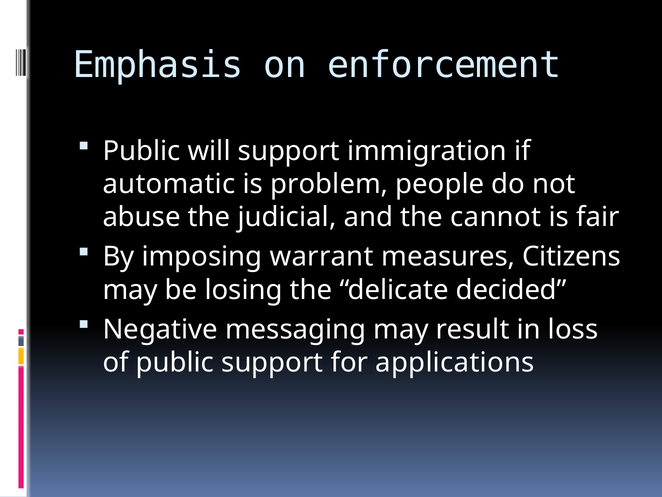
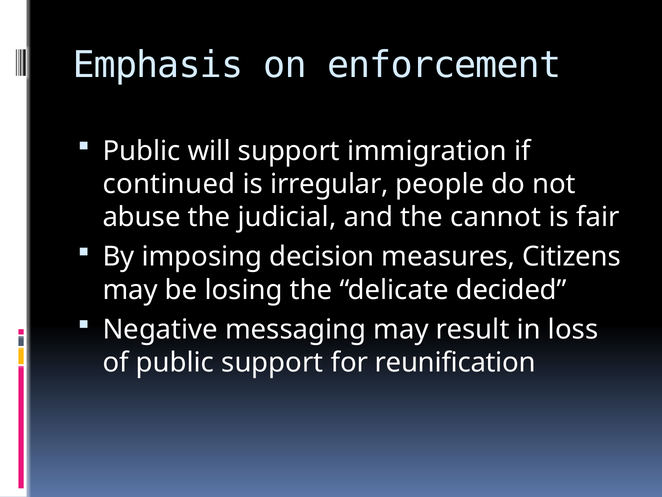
automatic: automatic -> continued (169, 184)
problem: problem -> irregular (329, 184)
warrant: warrant -> decision (322, 257)
applications: applications -> reunification (455, 362)
